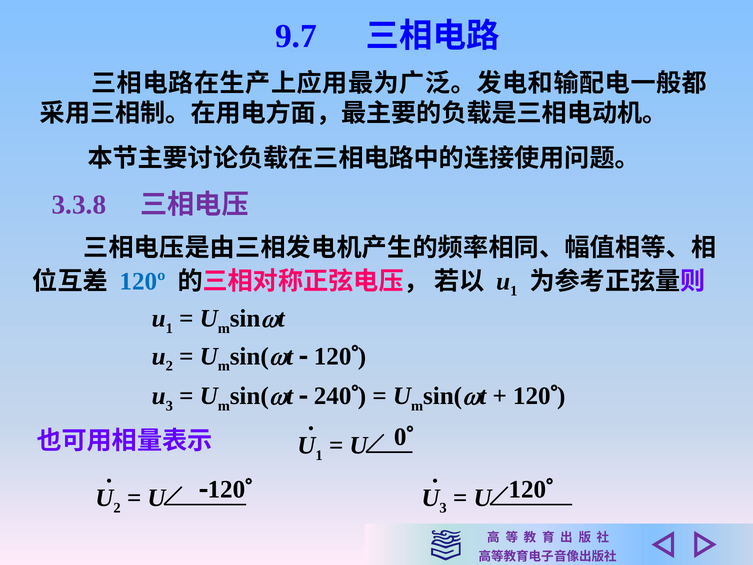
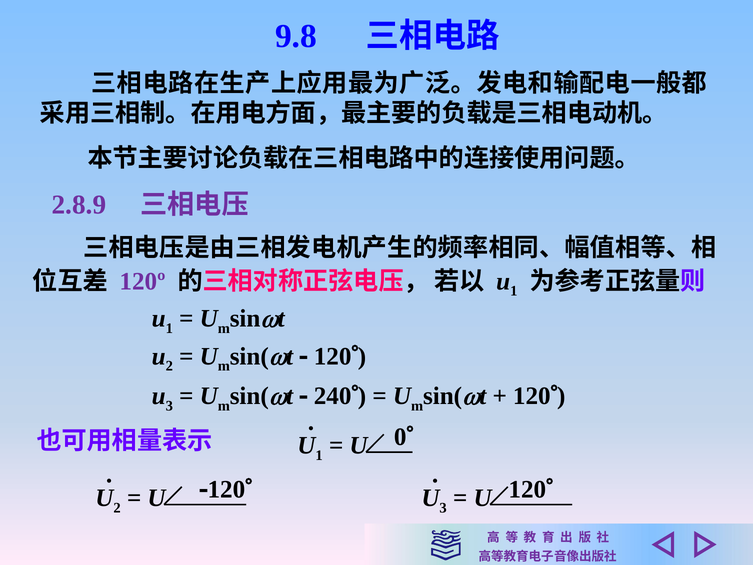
9.7: 9.7 -> 9.8 (296, 36)
3.3.8: 3.3.8 -> 2.8.9 (79, 205)
120º colour: blue -> purple (142, 281)
